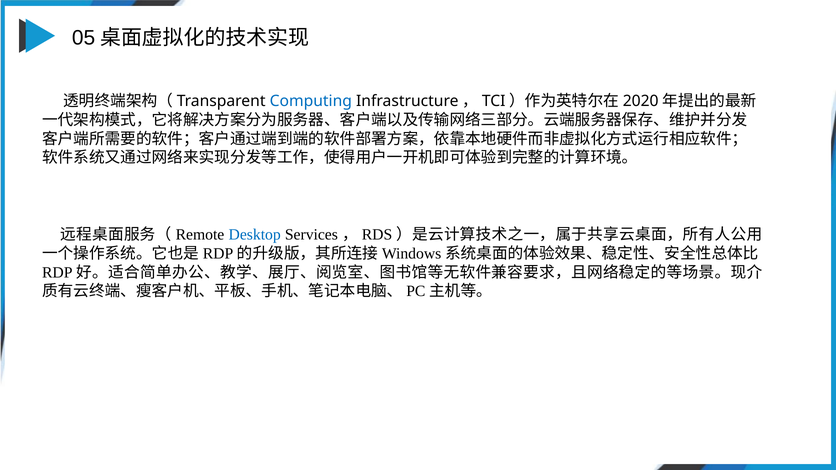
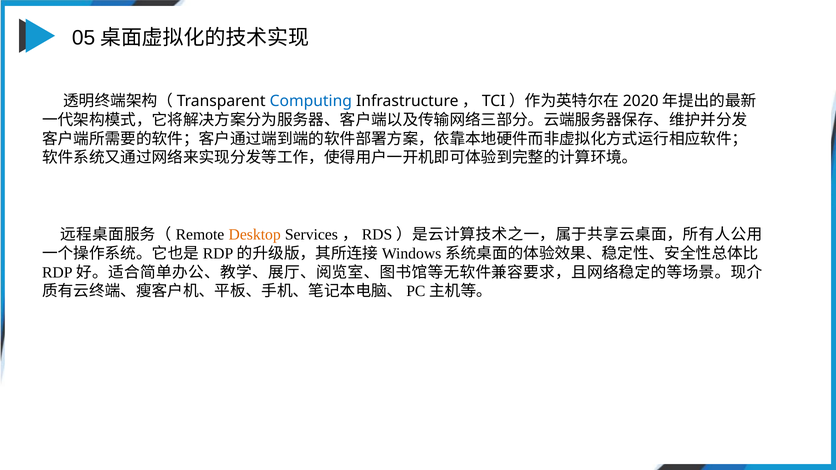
Desktop colour: blue -> orange (255, 235)
